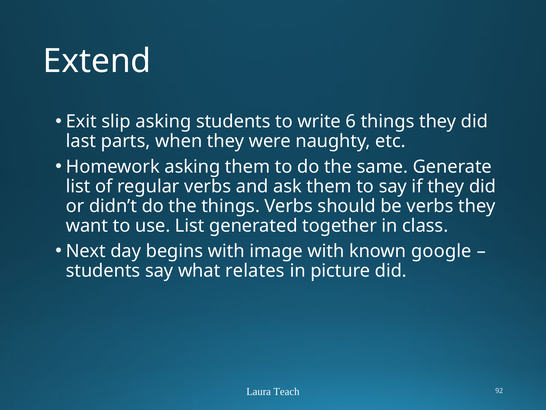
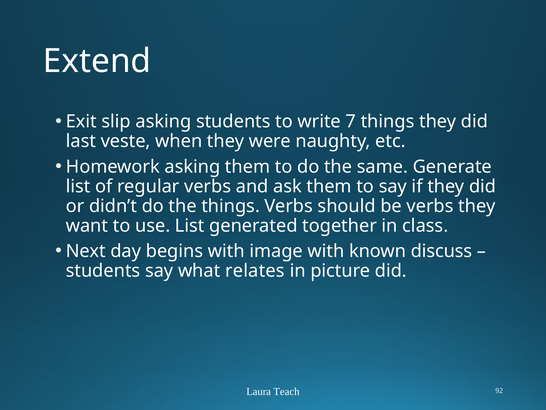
6: 6 -> 7 (351, 121)
parts: parts -> veste (126, 141)
google: google -> discuss (442, 251)
